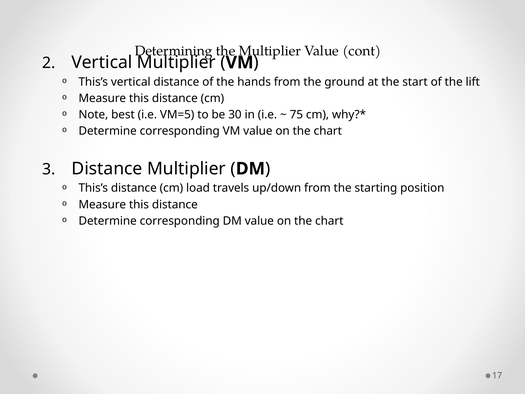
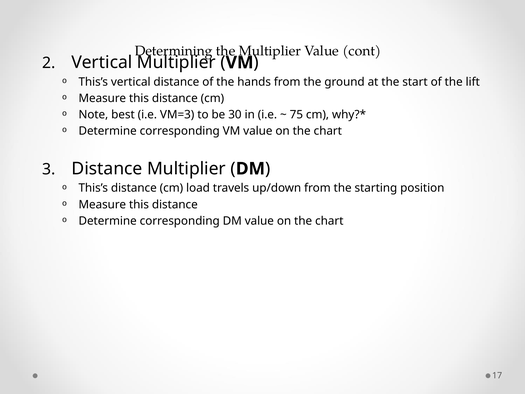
VM=5: VM=5 -> VM=3 (177, 115)
